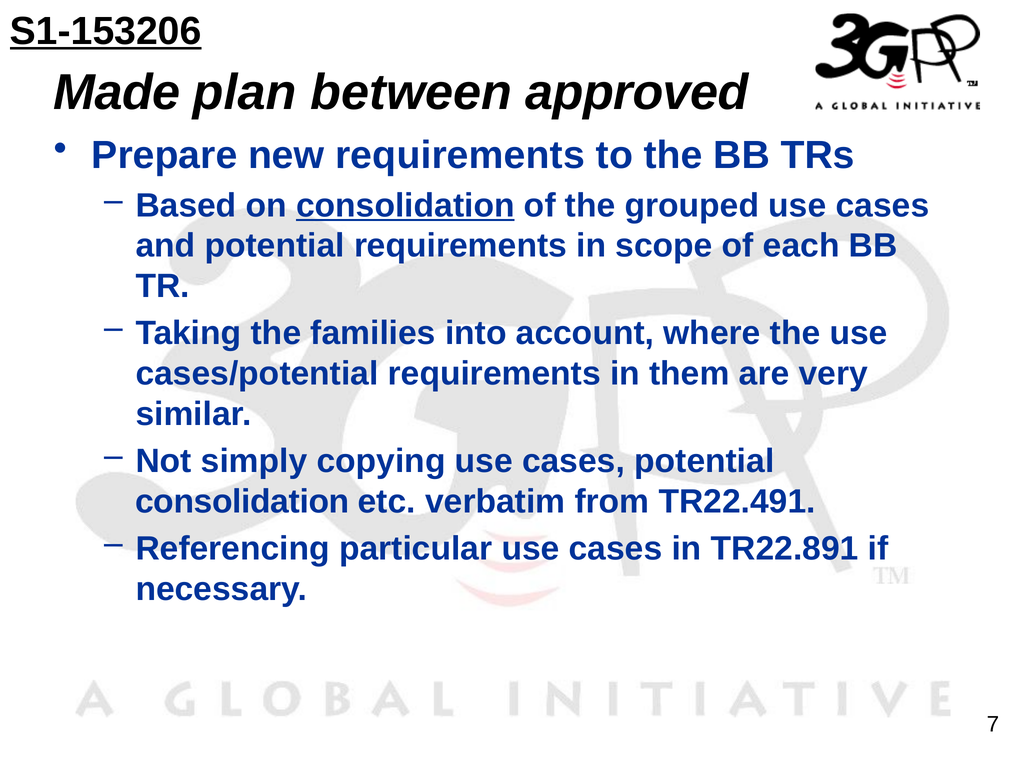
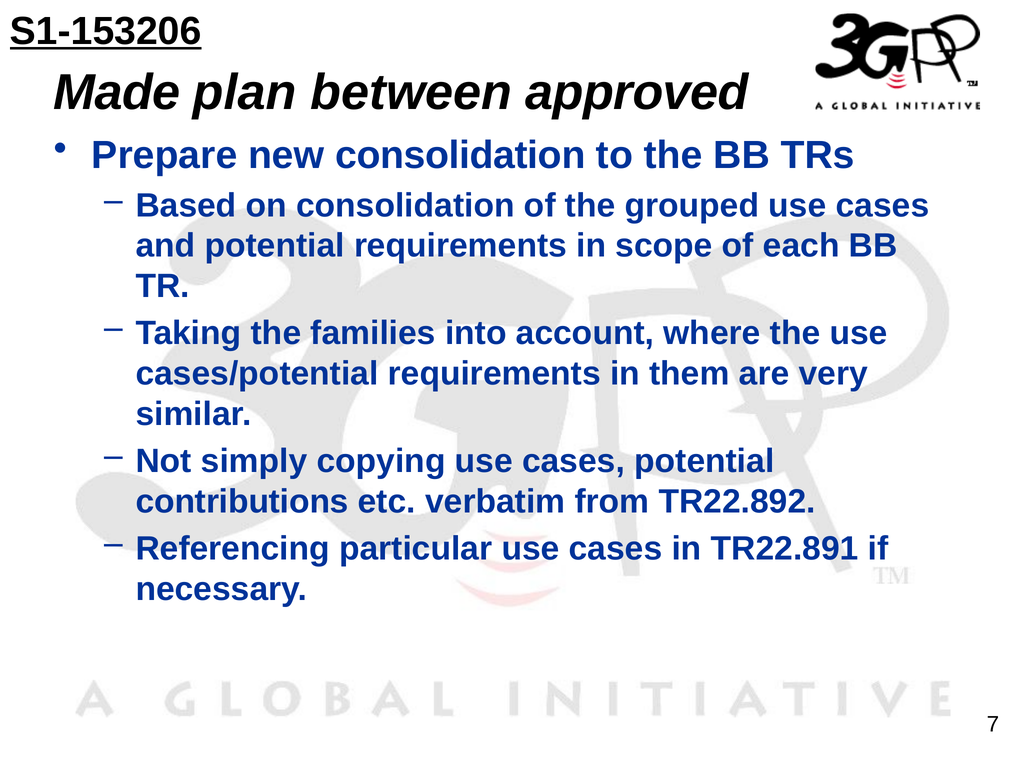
new requirements: requirements -> consolidation (460, 155)
consolidation underline: present -> none (405, 205)
consolidation: consolidation -> contributions (242, 501)
TR22.491: TR22.491 -> TR22.892 (737, 501)
